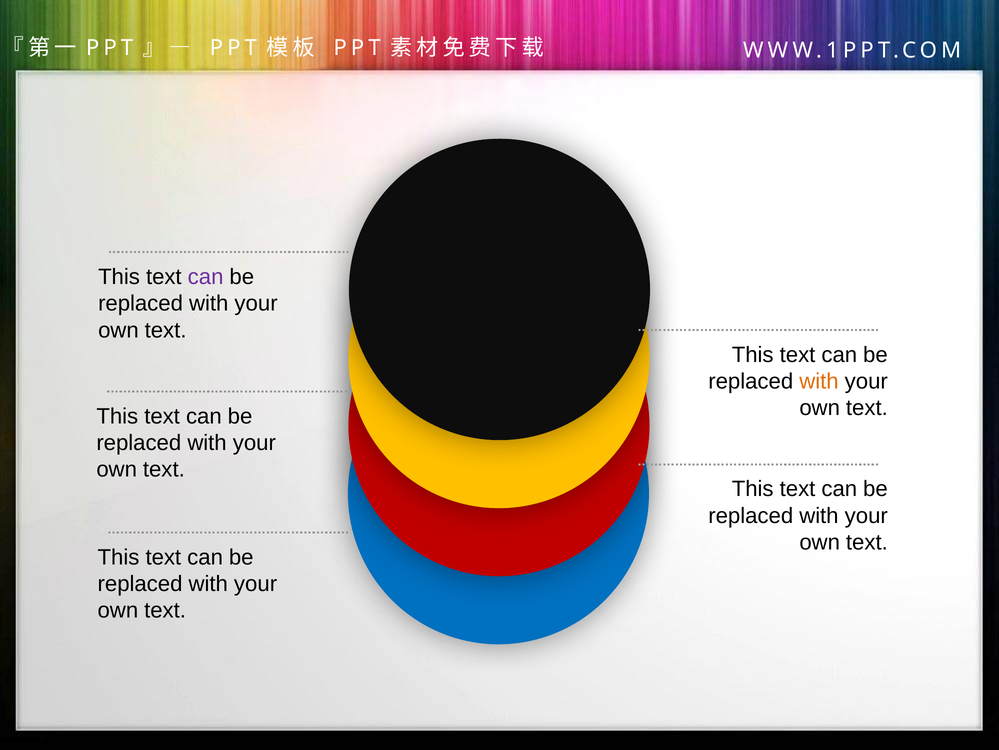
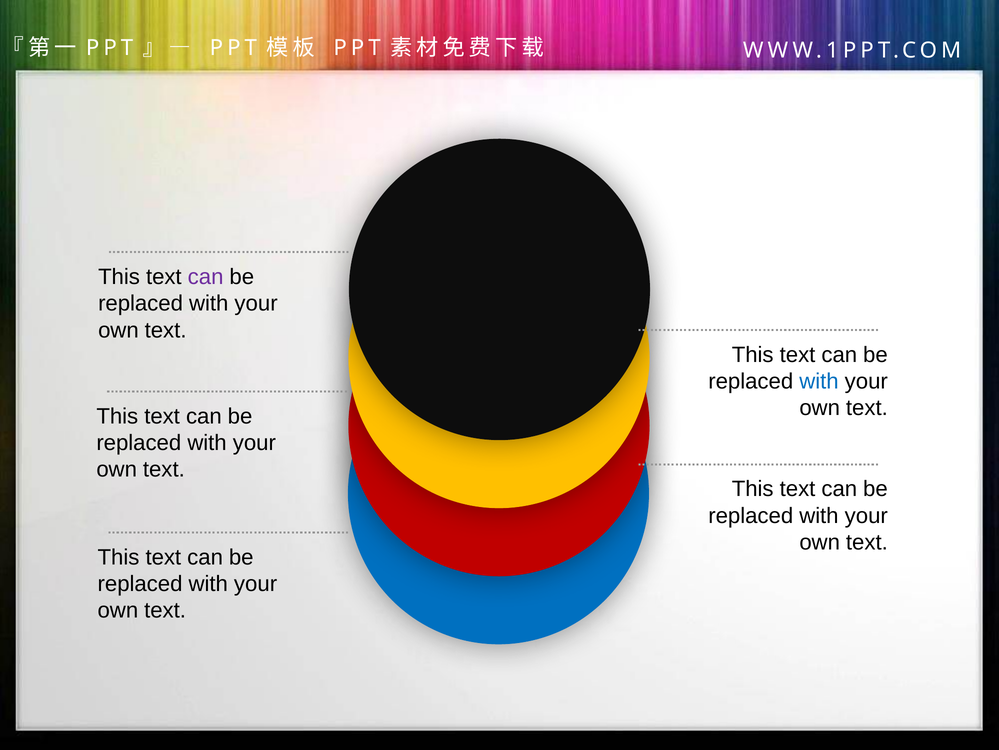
with colour: orange -> blue (819, 381)
